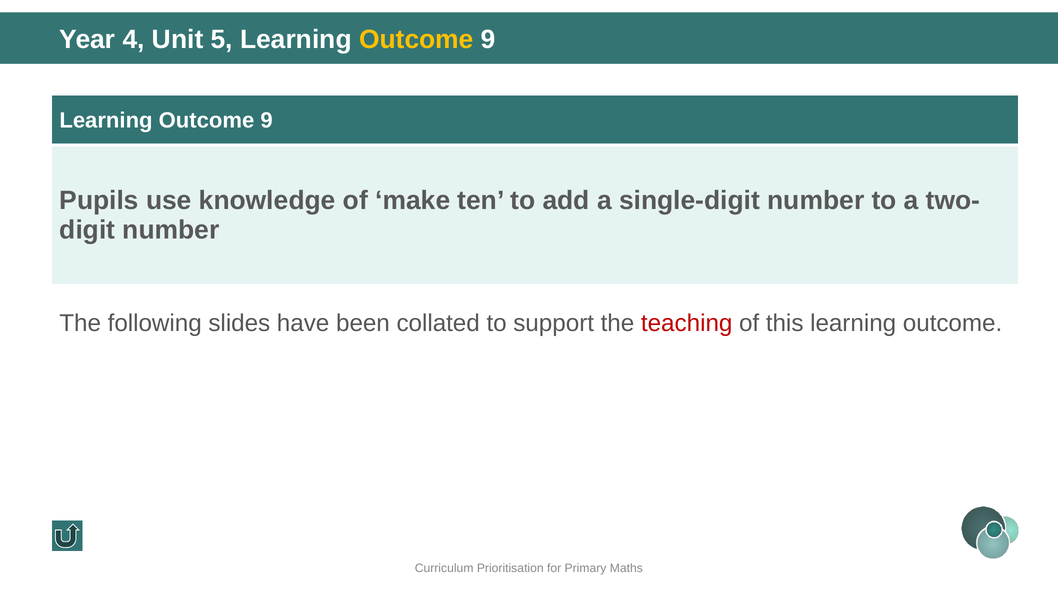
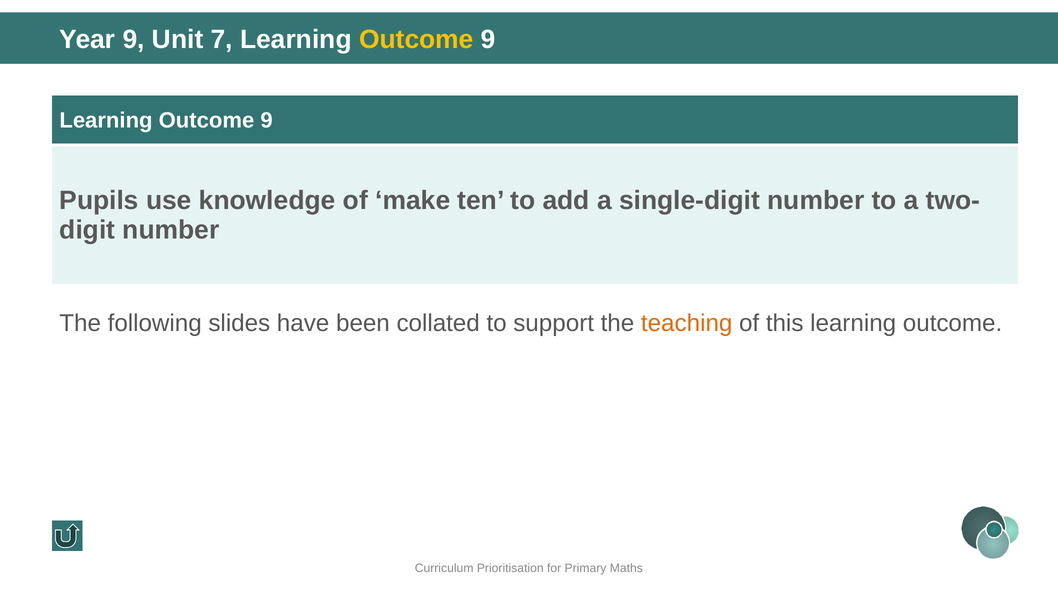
Year 4: 4 -> 9 (134, 39)
5: 5 -> 7 (222, 39)
teaching colour: red -> orange (687, 324)
